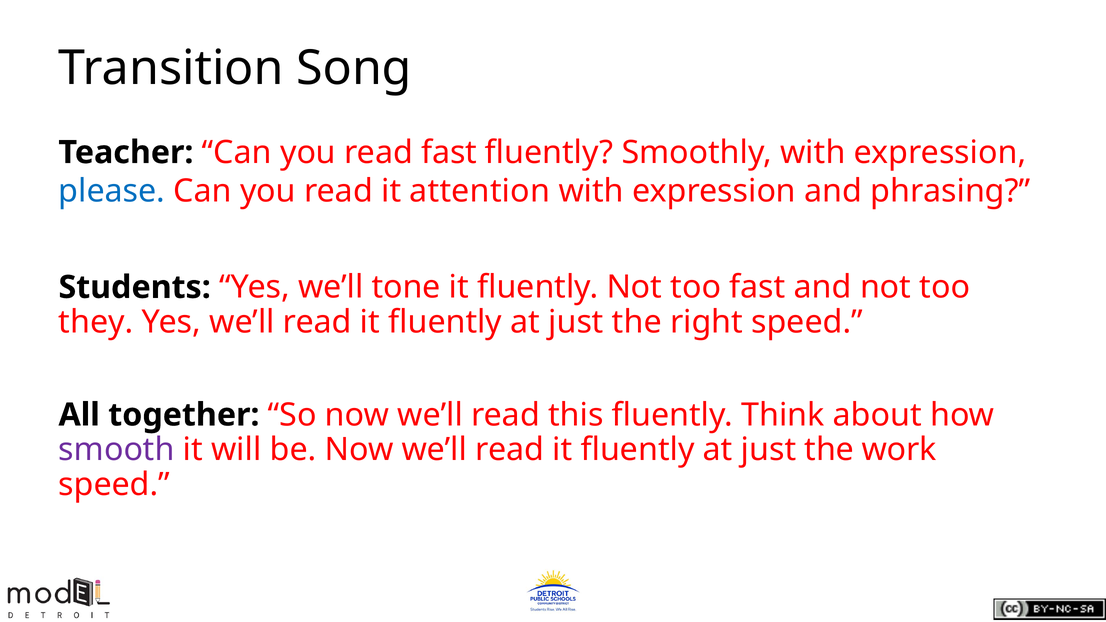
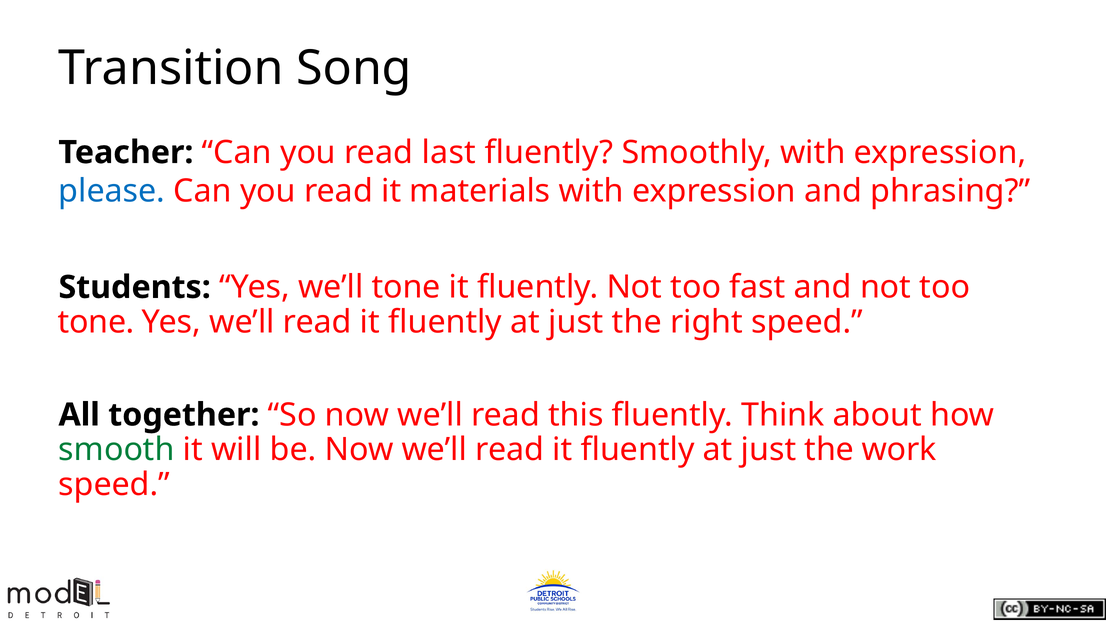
read fast: fast -> last (449, 153)
attention: attention -> materials (480, 191)
they: they -> tone (96, 322)
smooth colour: purple -> green (117, 450)
